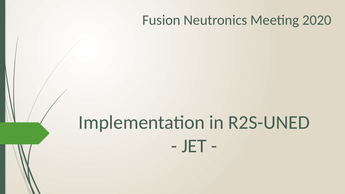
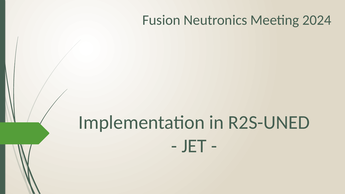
2020: 2020 -> 2024 (317, 20)
